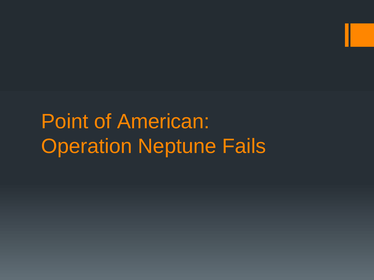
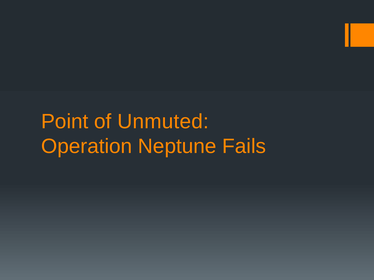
American: American -> Unmuted (163, 122)
